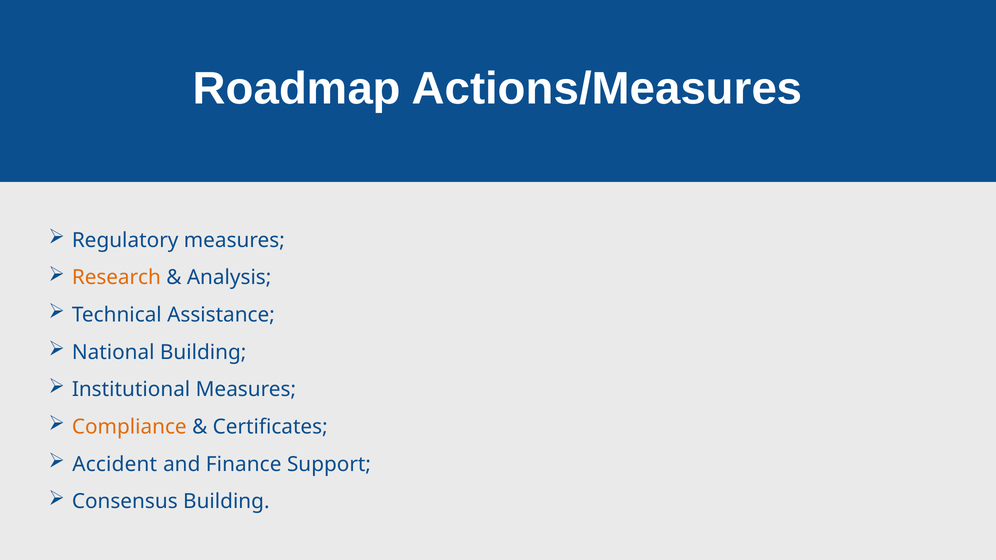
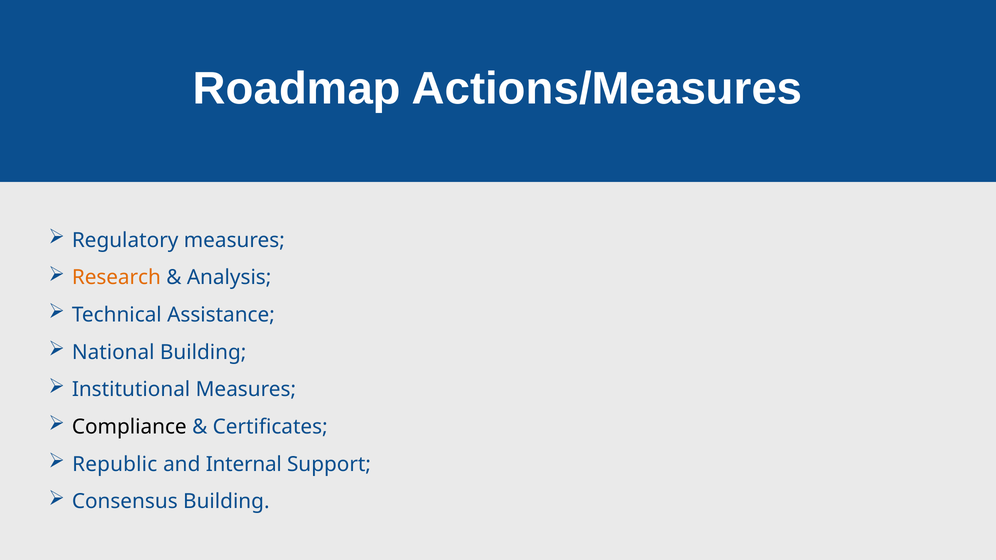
Compliance colour: orange -> black (129, 427)
Accident: Accident -> Republic (115, 464)
Finance: Finance -> Internal (244, 464)
